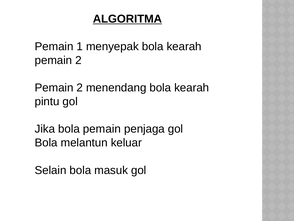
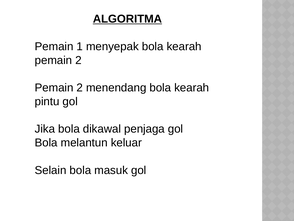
bola pemain: pemain -> dikawal (102, 129)
